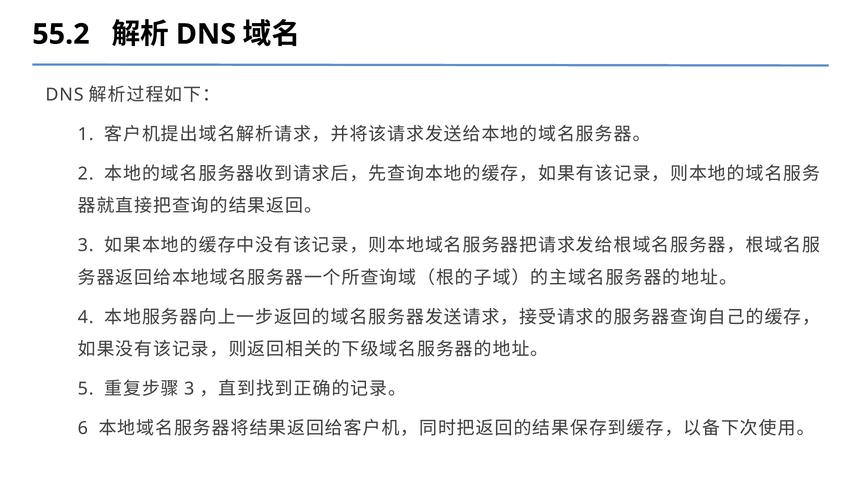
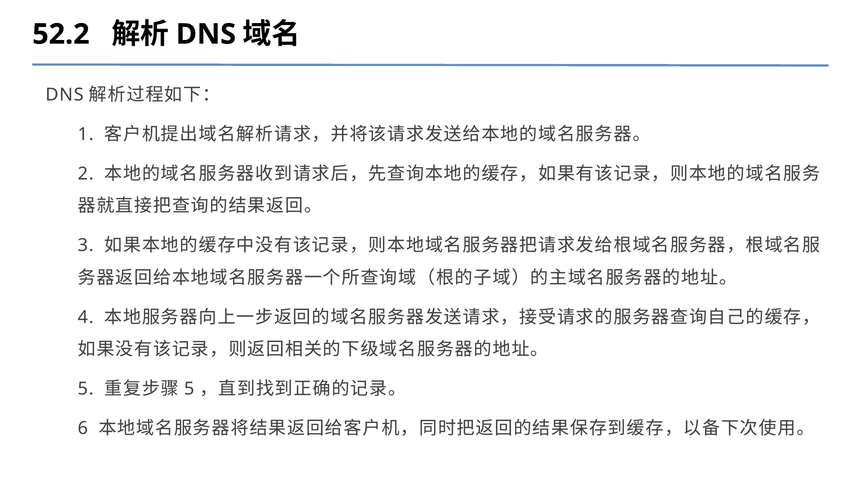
55.2: 55.2 -> 52.2 (61, 34)
3: 3 -> 5 (189, 389)
